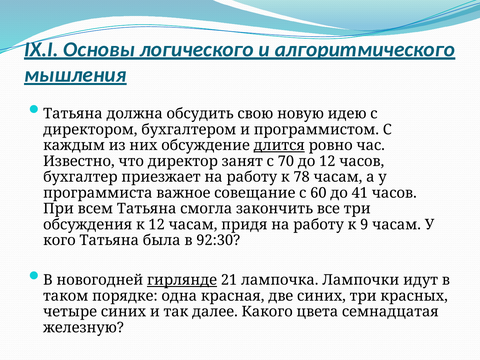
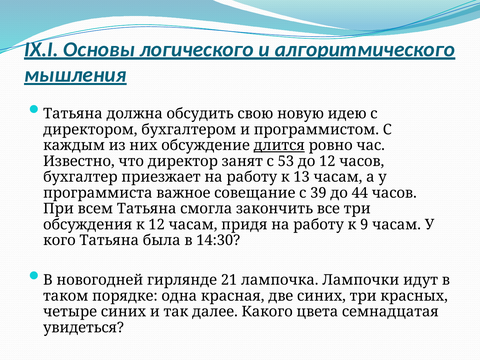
70: 70 -> 53 (286, 161)
78: 78 -> 13 (302, 177)
60: 60 -> 39 (318, 193)
41: 41 -> 44 (360, 193)
92:30: 92:30 -> 14:30 (218, 240)
гирлянде underline: present -> none (182, 280)
железную: железную -> увидеться (84, 328)
